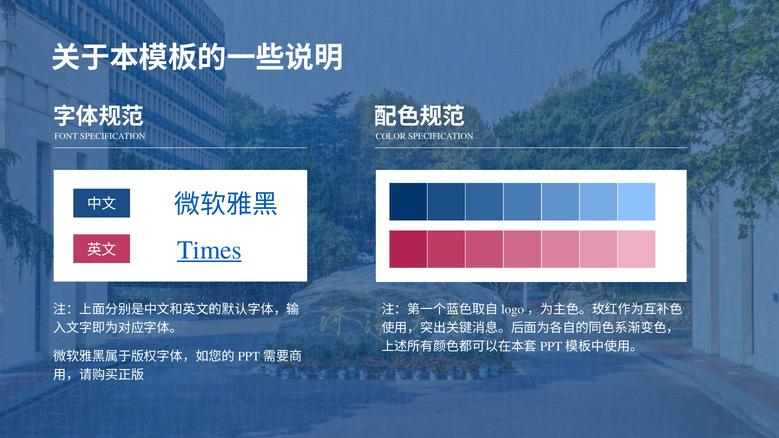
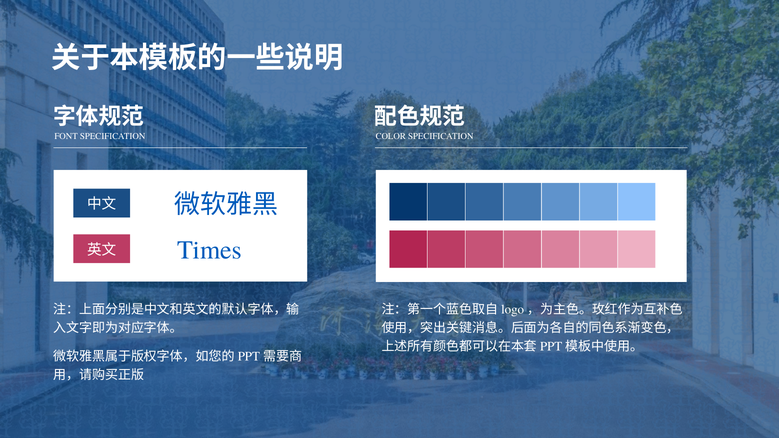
Times underline: present -> none (209, 250)
